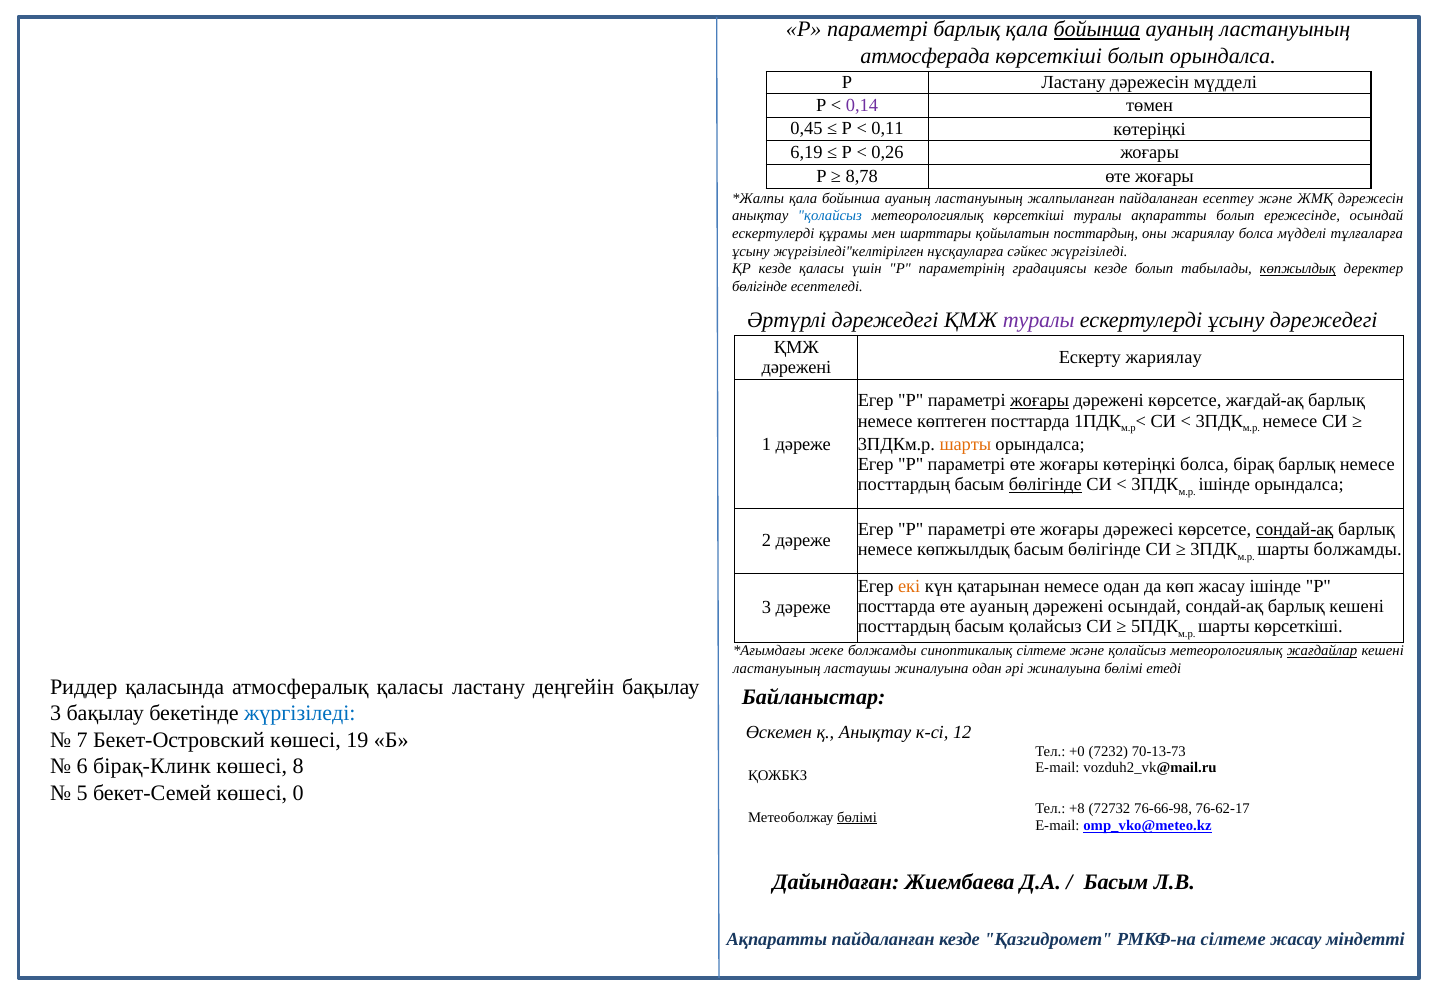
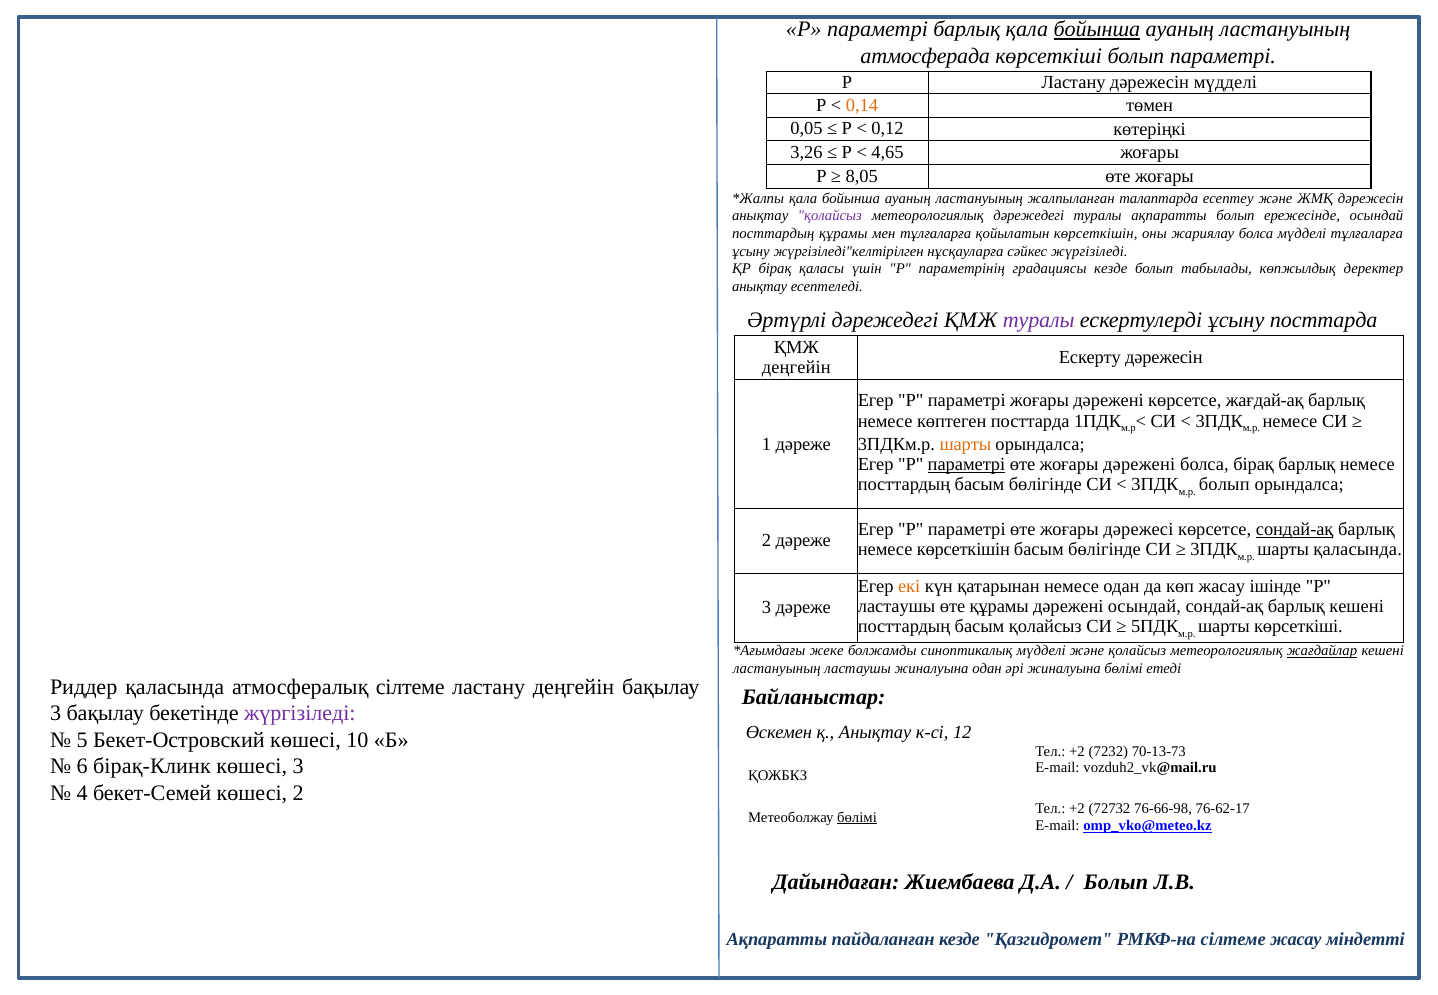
болып орындалса: орындалса -> параметрі (1223, 56)
0,14 colour: purple -> orange (862, 105)
0,45: 0,45 -> 0,05 (807, 129)
0,11: 0,11 -> 0,12 (887, 129)
6,19: 6,19 -> 3,26 (807, 153)
0,26: 0,26 -> 4,65 (887, 153)
8,78: 8,78 -> 8,05 (862, 176)
жалпыланған пайдаланған: пайдаланған -> талаптарда (1159, 199)
қолайсыз colour: blue -> purple (830, 216)
метеорологиялық көрсеткіші: көрсеткіші -> дәрежедегі (1029, 216)
ескертулерді: ескертулерді -> посттардың (773, 234)
мен шарттары: шарттары -> тұлғаларға (936, 234)
қойылатын посттардың: посттардың -> көрсеткішін (1096, 234)
ҚР кезде: кезде -> бірақ (775, 269)
көпжылдық underline: present -> none (1298, 269)
бөлігінде: бөлігінде -> анықтау (760, 287)
ұсыну дәрежедегі: дәрежедегі -> посттарда (1324, 320)
Ескерту жариялау: жариялау -> дәрежесін (1164, 358)
дәрежені: дәрежені -> деңгейін (796, 368)
жоғары underline: present -> none (1040, 401)
параметрі underline: none -> present (966, 465)
өте жоғары көтеріңкі: көтеріңкі -> дәрежені (1139, 465)
бөлігінде underline: present -> none (1045, 485)
ішінде: ішінде -> болып (1224, 485)
немесе көпжылдық: көпжылдық -> көрсеткішін (963, 550)
шарты болжамды: болжамды -> қаласында (1358, 550)
посттарда: посттарда -> ластаушы (897, 607)
өте ауаның: ауаның -> құрамы (999, 607)
синоптикалық сілтеме: сілтеме -> мүдделі (1041, 651)
атмосфералық қаласы: қаласы -> сілтеме (410, 687)
жүргізіледі colour: blue -> purple (300, 714)
7: 7 -> 5 (82, 740)
19: 19 -> 10 (357, 740)
+0: +0 -> +2 (1077, 752)
көшесі 8: 8 -> 3 (298, 767)
5: 5 -> 4 (82, 793)
көшесі 0: 0 -> 2 (298, 793)
+8: +8 -> +2 (1077, 809)
Басым: Басым -> Болып (1116, 882)
